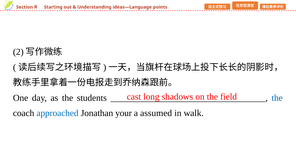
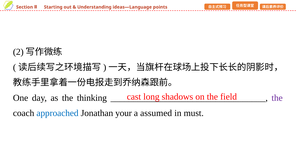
students: students -> thinking (92, 98)
the colour: blue -> purple (277, 98)
walk: walk -> must (194, 113)
